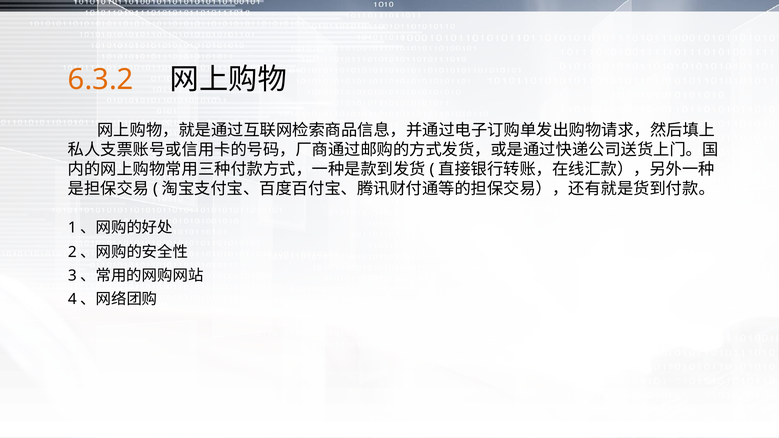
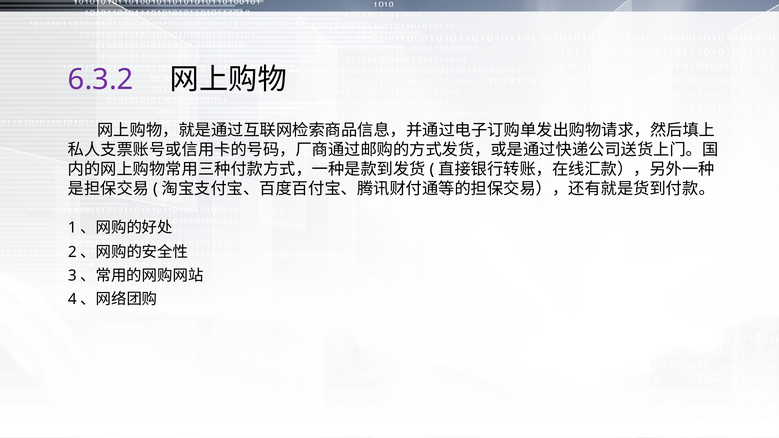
6.3.2 colour: orange -> purple (101, 79)
